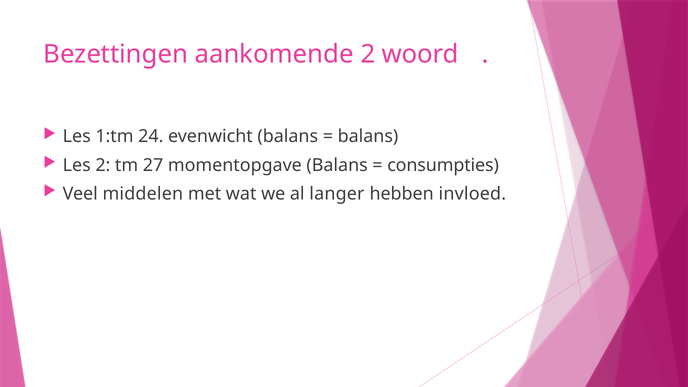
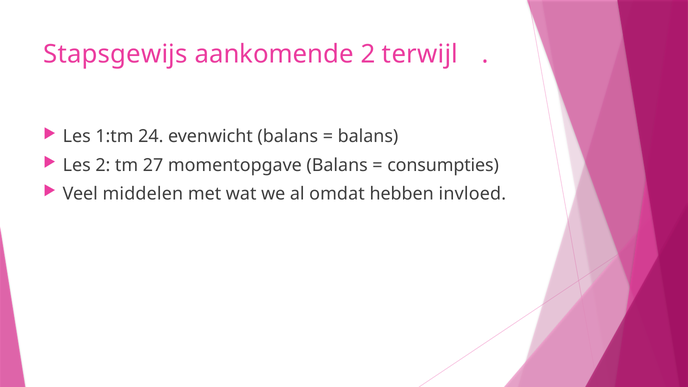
Bezettingen: Bezettingen -> Stapsgewijs (116, 54)
woord: woord -> terwijl (420, 54)
langer: langer -> omdat (337, 194)
